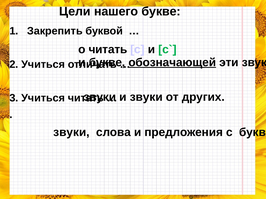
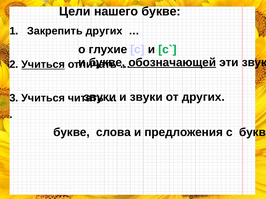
Закрепить буквой: буквой -> других (104, 31)
о читать: читать -> глухие (108, 49)
Учиться underline: none -> present (43, 65)
звуки: звуки -> букве (72, 133)
